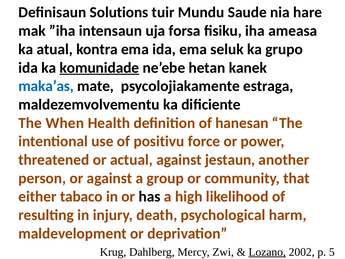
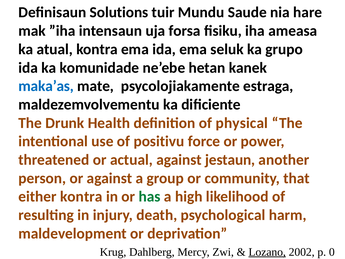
komunidade underline: present -> none (99, 68)
When: When -> Drunk (65, 123)
hanesan: hanesan -> physical (242, 123)
either tabaco: tabaco -> kontra (81, 196)
has colour: black -> green (150, 196)
5: 5 -> 0 (332, 252)
